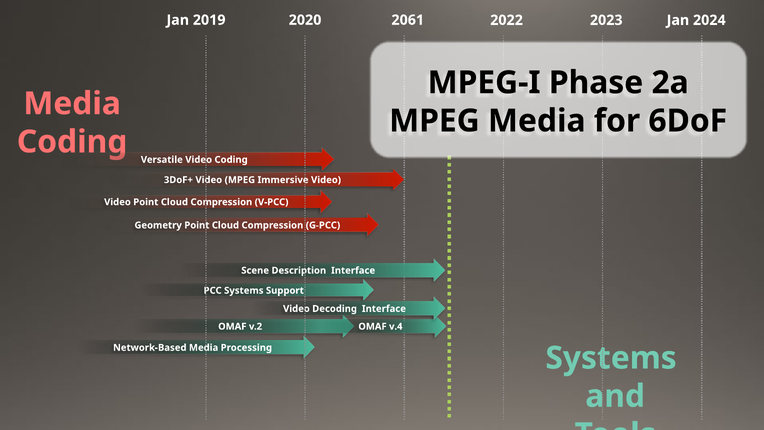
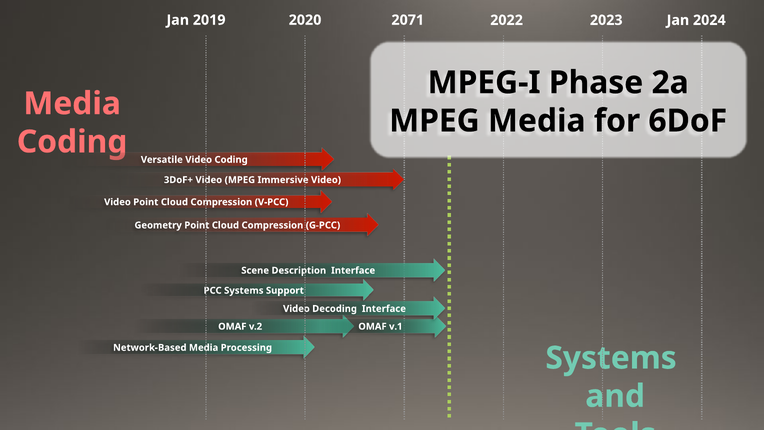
2061: 2061 -> 2071 (408, 20)
v.4: v.4 -> v.1 (396, 326)
